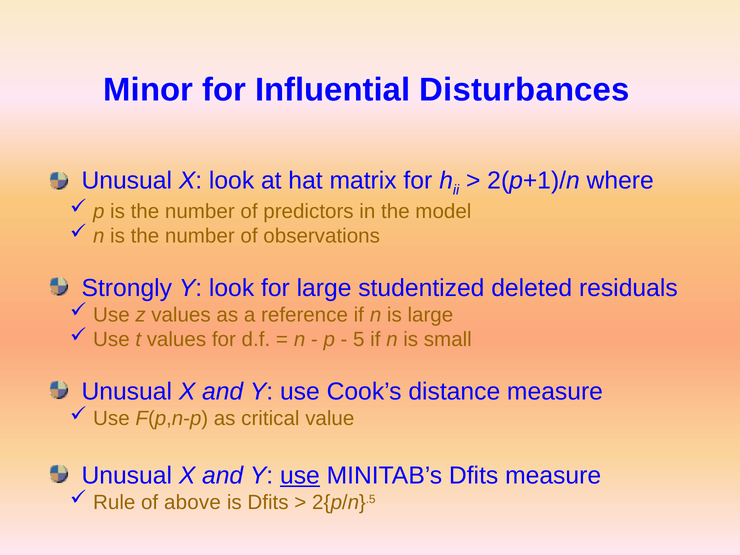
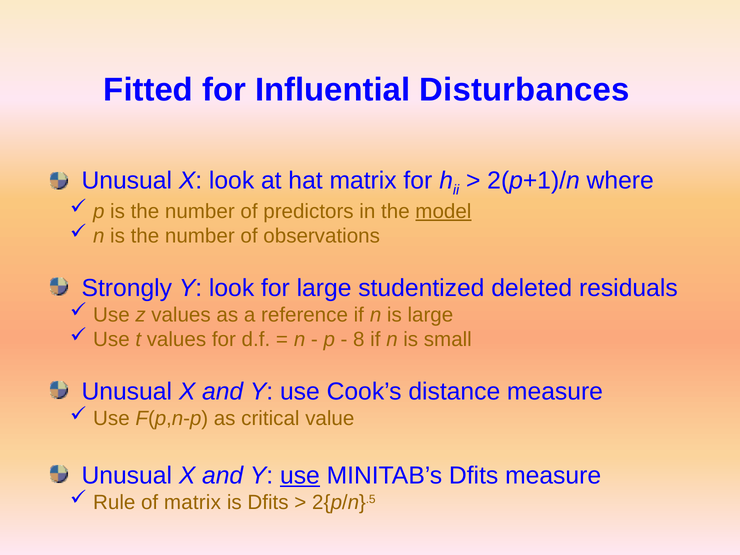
Minor: Minor -> Fitted (148, 90)
model underline: none -> present (443, 211)
5: 5 -> 8 (359, 340)
of above: above -> matrix (192, 503)
